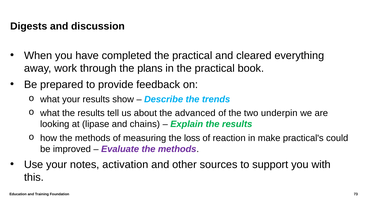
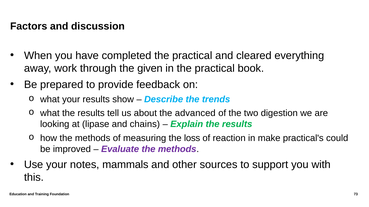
Digests: Digests -> Factors (29, 26)
plans: plans -> given (150, 69)
underpin: underpin -> digestion (279, 113)
activation: activation -> mammals (125, 165)
